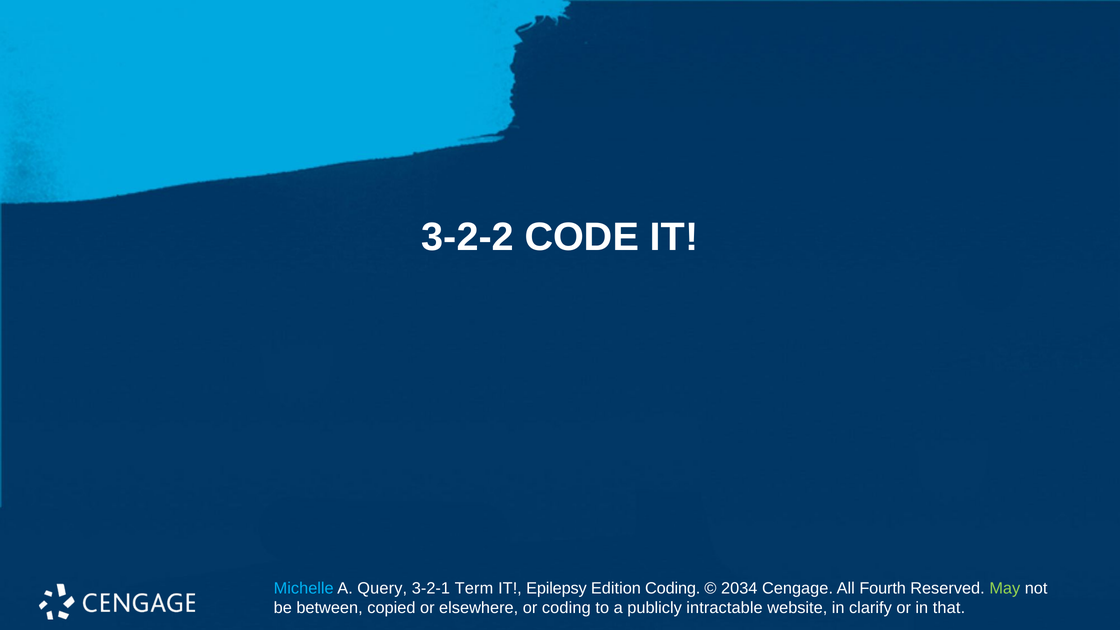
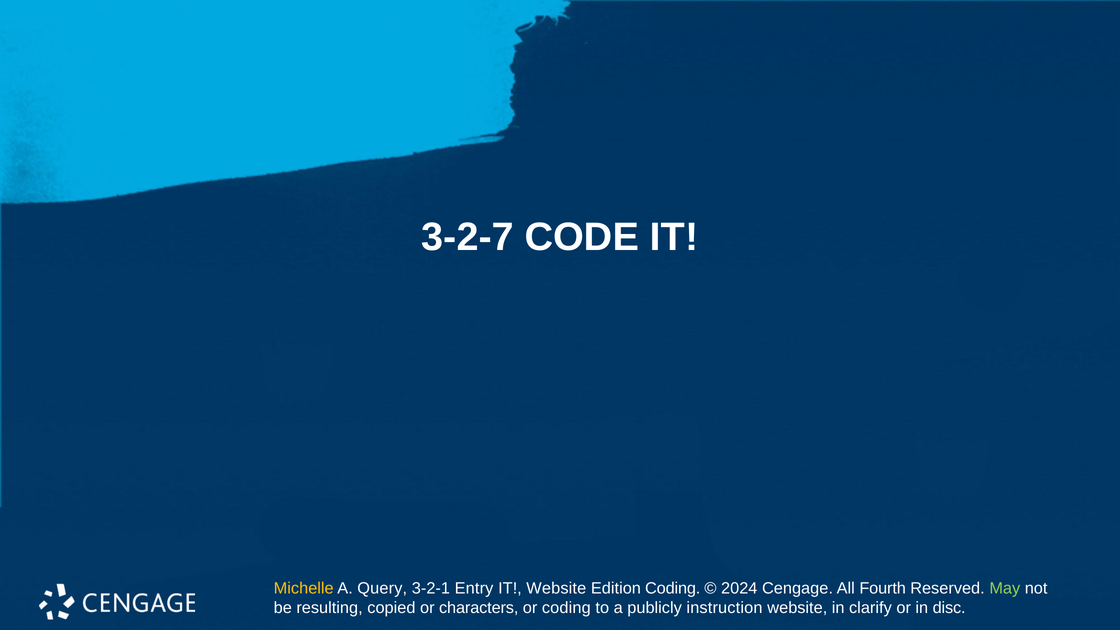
3-2-2: 3-2-2 -> 3-2-7 (468, 237)
Michelle colour: light blue -> yellow (304, 588)
Term: Term -> Entry (474, 588)
IT Epilepsy: Epilepsy -> Website (556, 588)
2034: 2034 -> 2024 (739, 588)
between: between -> resulting (330, 608)
elsewhere: elsewhere -> characters (479, 608)
intractable: intractable -> instruction (724, 608)
that: that -> disc (949, 608)
